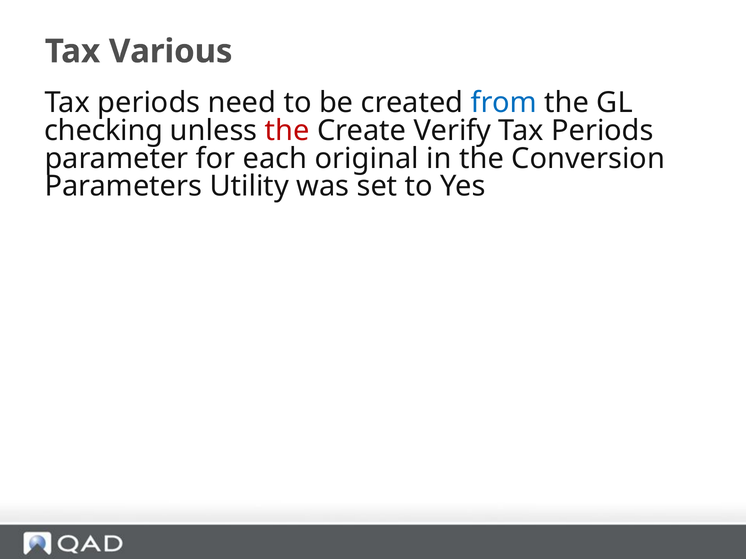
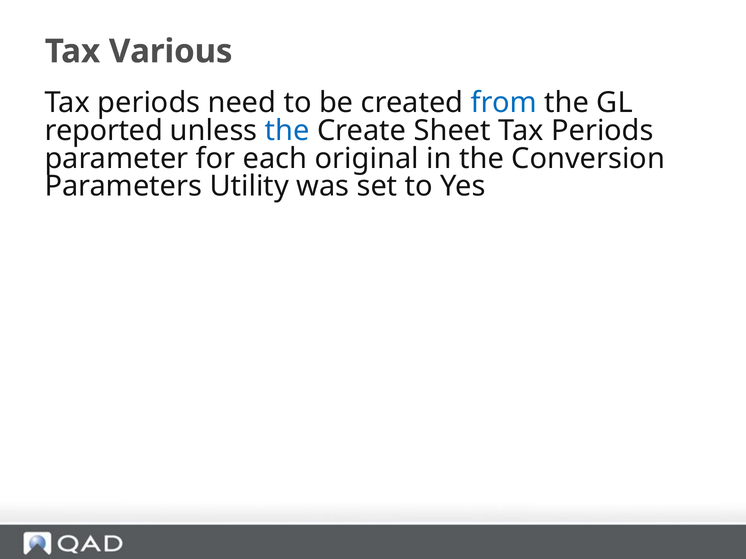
checking: checking -> reported (104, 131)
the colour: red -> blue (287, 131)
Verify: Verify -> Sheet (452, 131)
